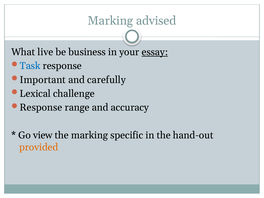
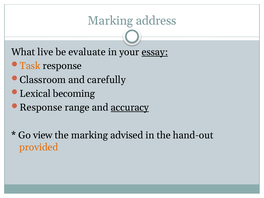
advised: advised -> address (156, 21)
business: business -> evaluate (87, 52)
Task colour: blue -> orange (30, 66)
Important: Important -> Classroom (43, 80)
challenge: challenge -> becoming (74, 94)
accuracy underline: none -> present (130, 108)
specific: specific -> advised (127, 135)
